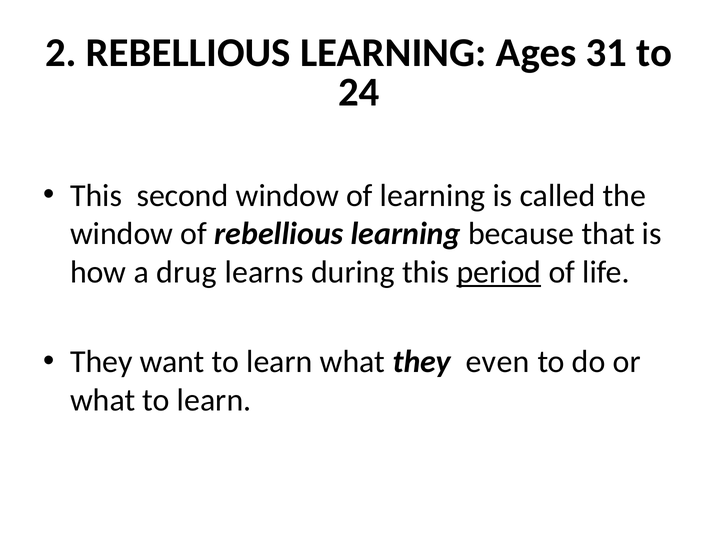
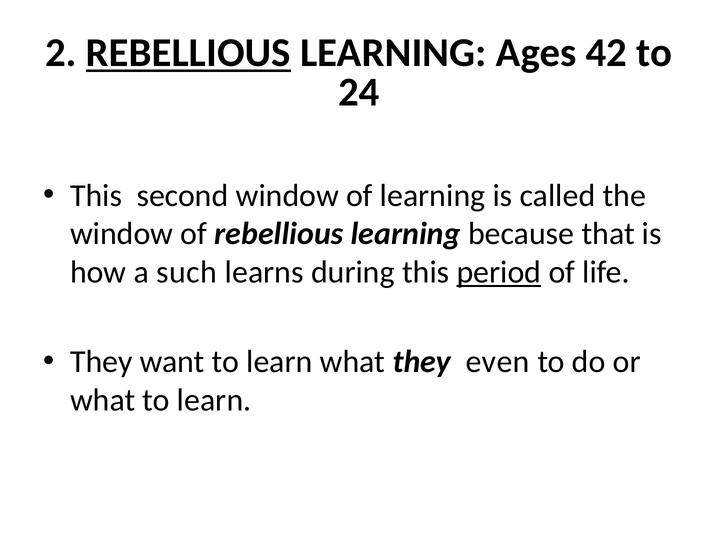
REBELLIOUS underline: none -> present (188, 53)
31: 31 -> 42 (606, 53)
drug: drug -> such (187, 272)
